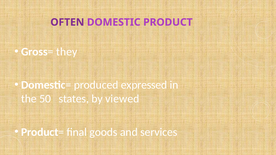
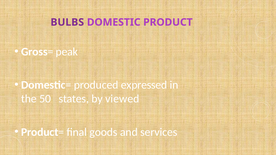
OFTEN: OFTEN -> BULBS (67, 22)
they: they -> peak (67, 52)
